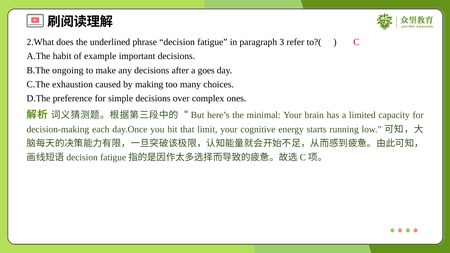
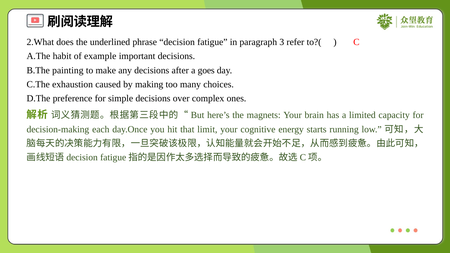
ongoing: ongoing -> painting (68, 70)
minimal: minimal -> magnets (264, 115)
